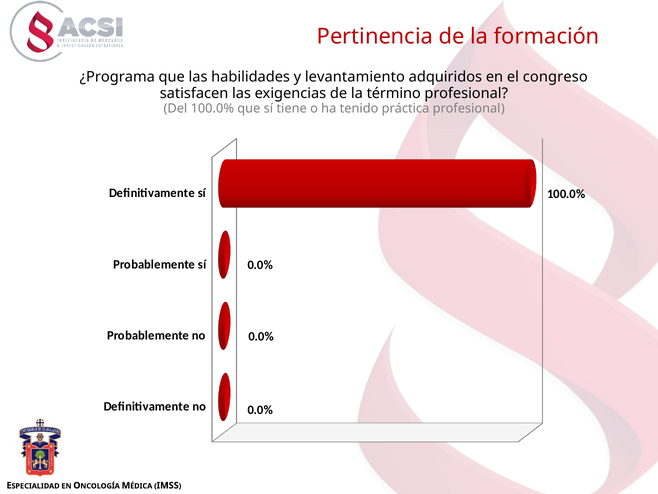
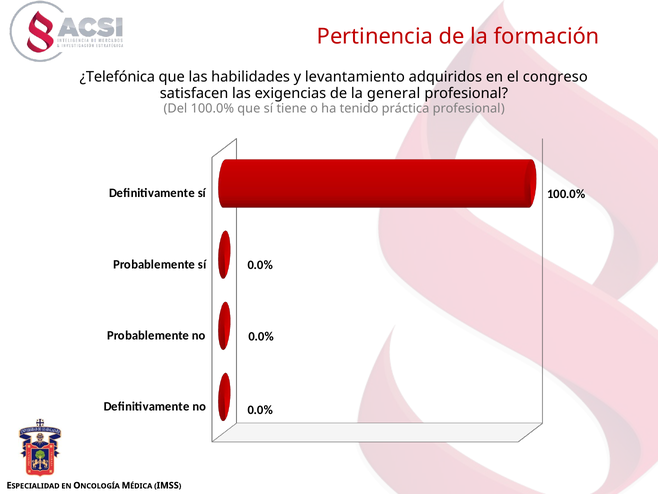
¿Programa: ¿Programa -> ¿Telefónica (117, 77)
término: término -> general (394, 93)
